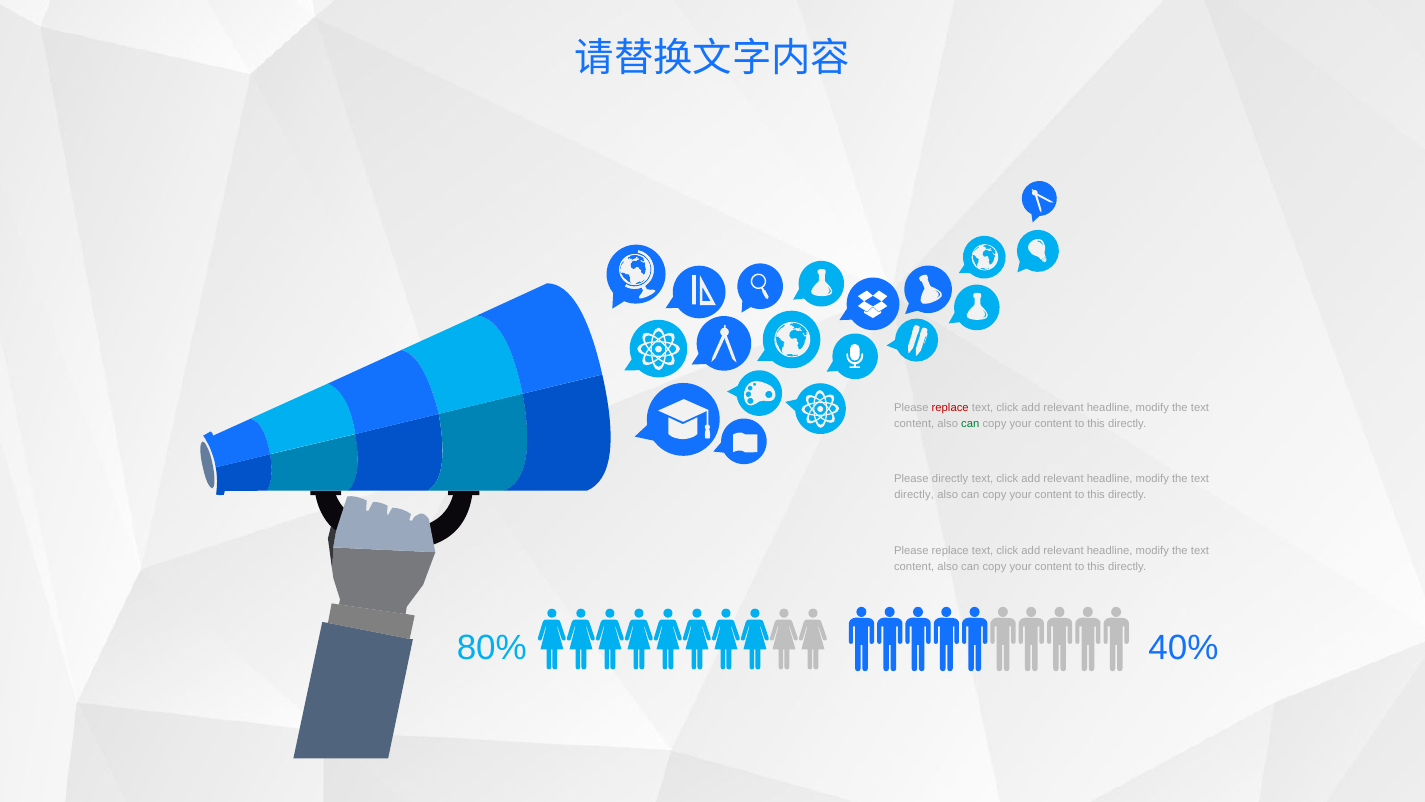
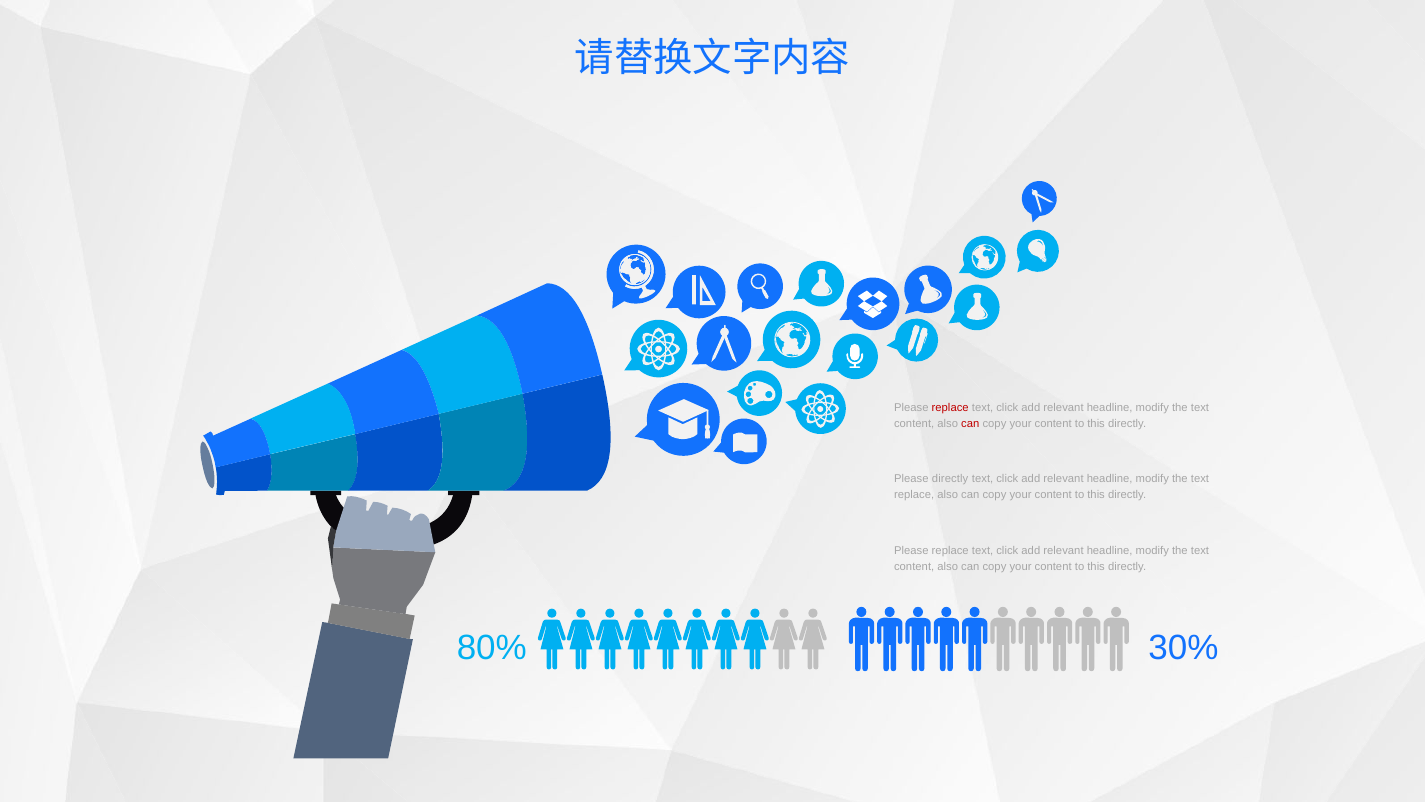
can colour: green -> red (970, 423)
directly: directly -> replace (914, 495)
40%: 40% -> 30% (1183, 647)
